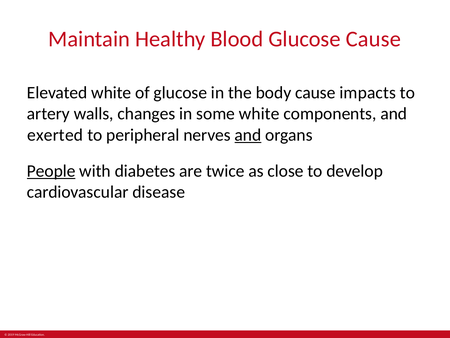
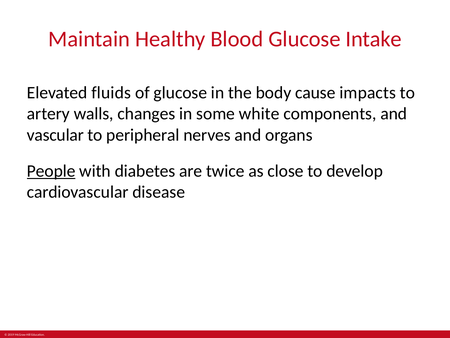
Glucose Cause: Cause -> Intake (374, 39)
Elevated white: white -> fluids (111, 93)
exerted: exerted -> vascular (55, 135)
and underline: present -> none (248, 135)
